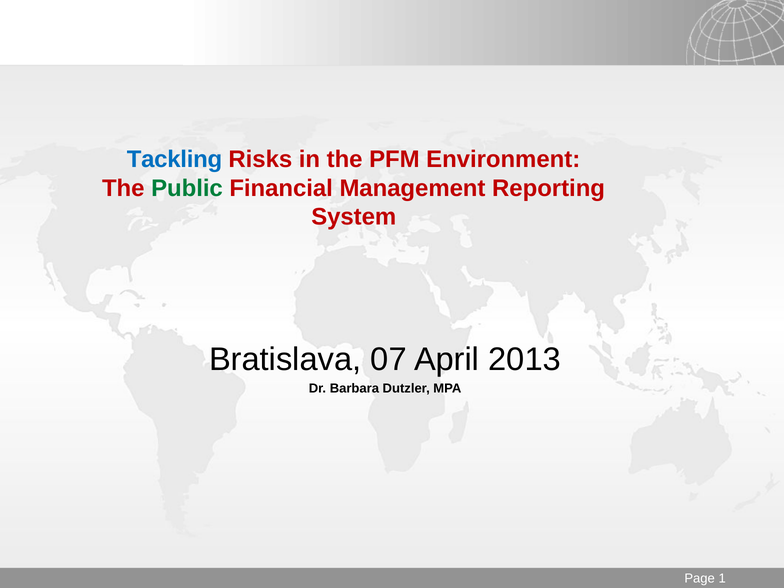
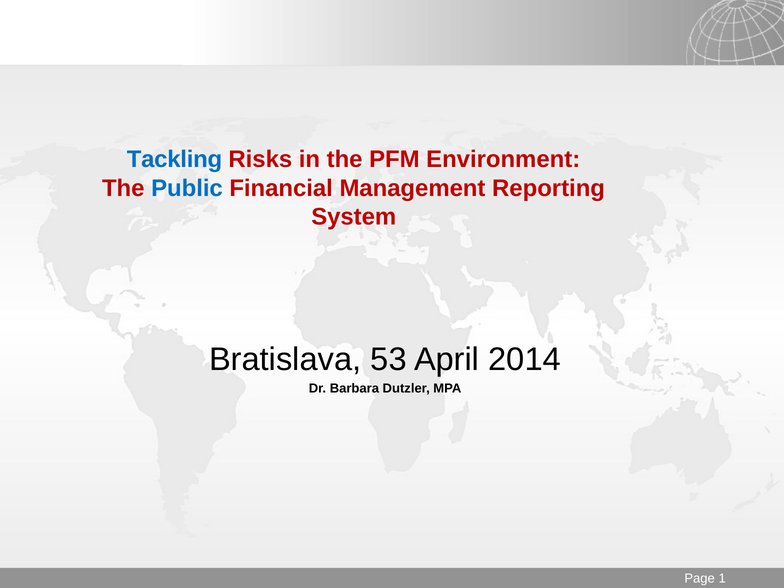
Public colour: green -> blue (187, 188)
07: 07 -> 53 (389, 360)
2013: 2013 -> 2014 (525, 360)
